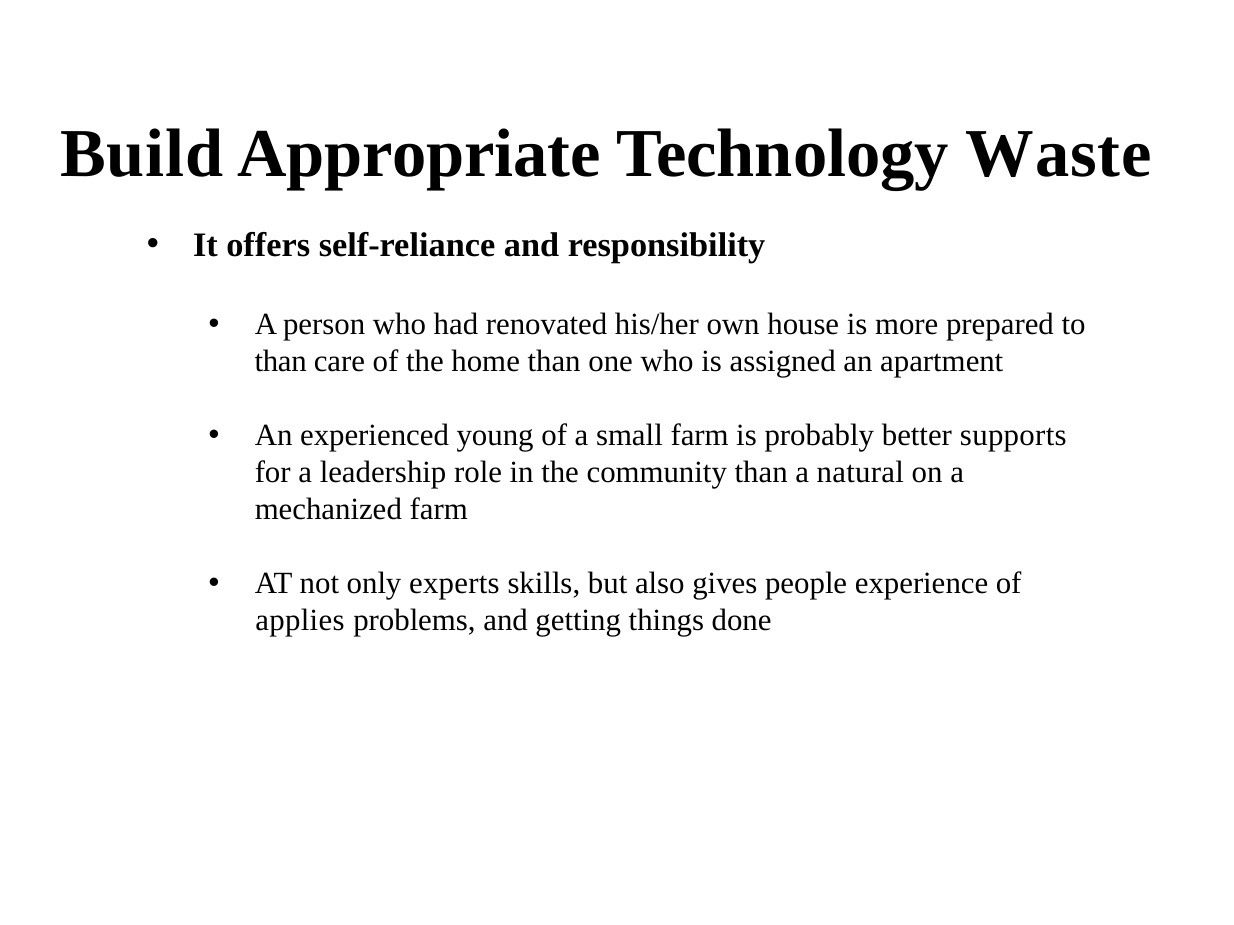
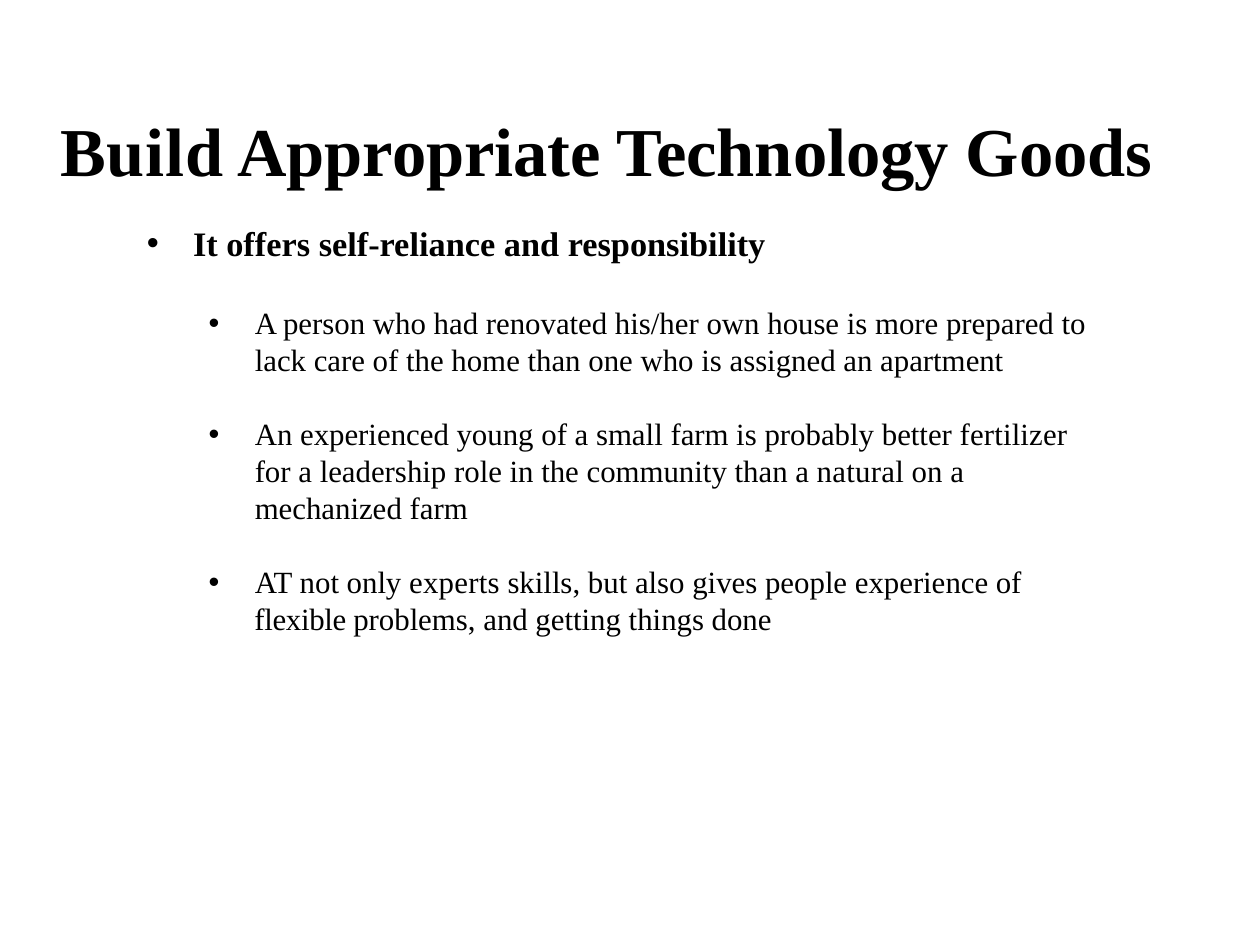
Waste: Waste -> Goods (1059, 154)
than: than -> lack (281, 362)
supports: supports -> fertilizer (1013, 436)
applies: applies -> flexible (300, 621)
